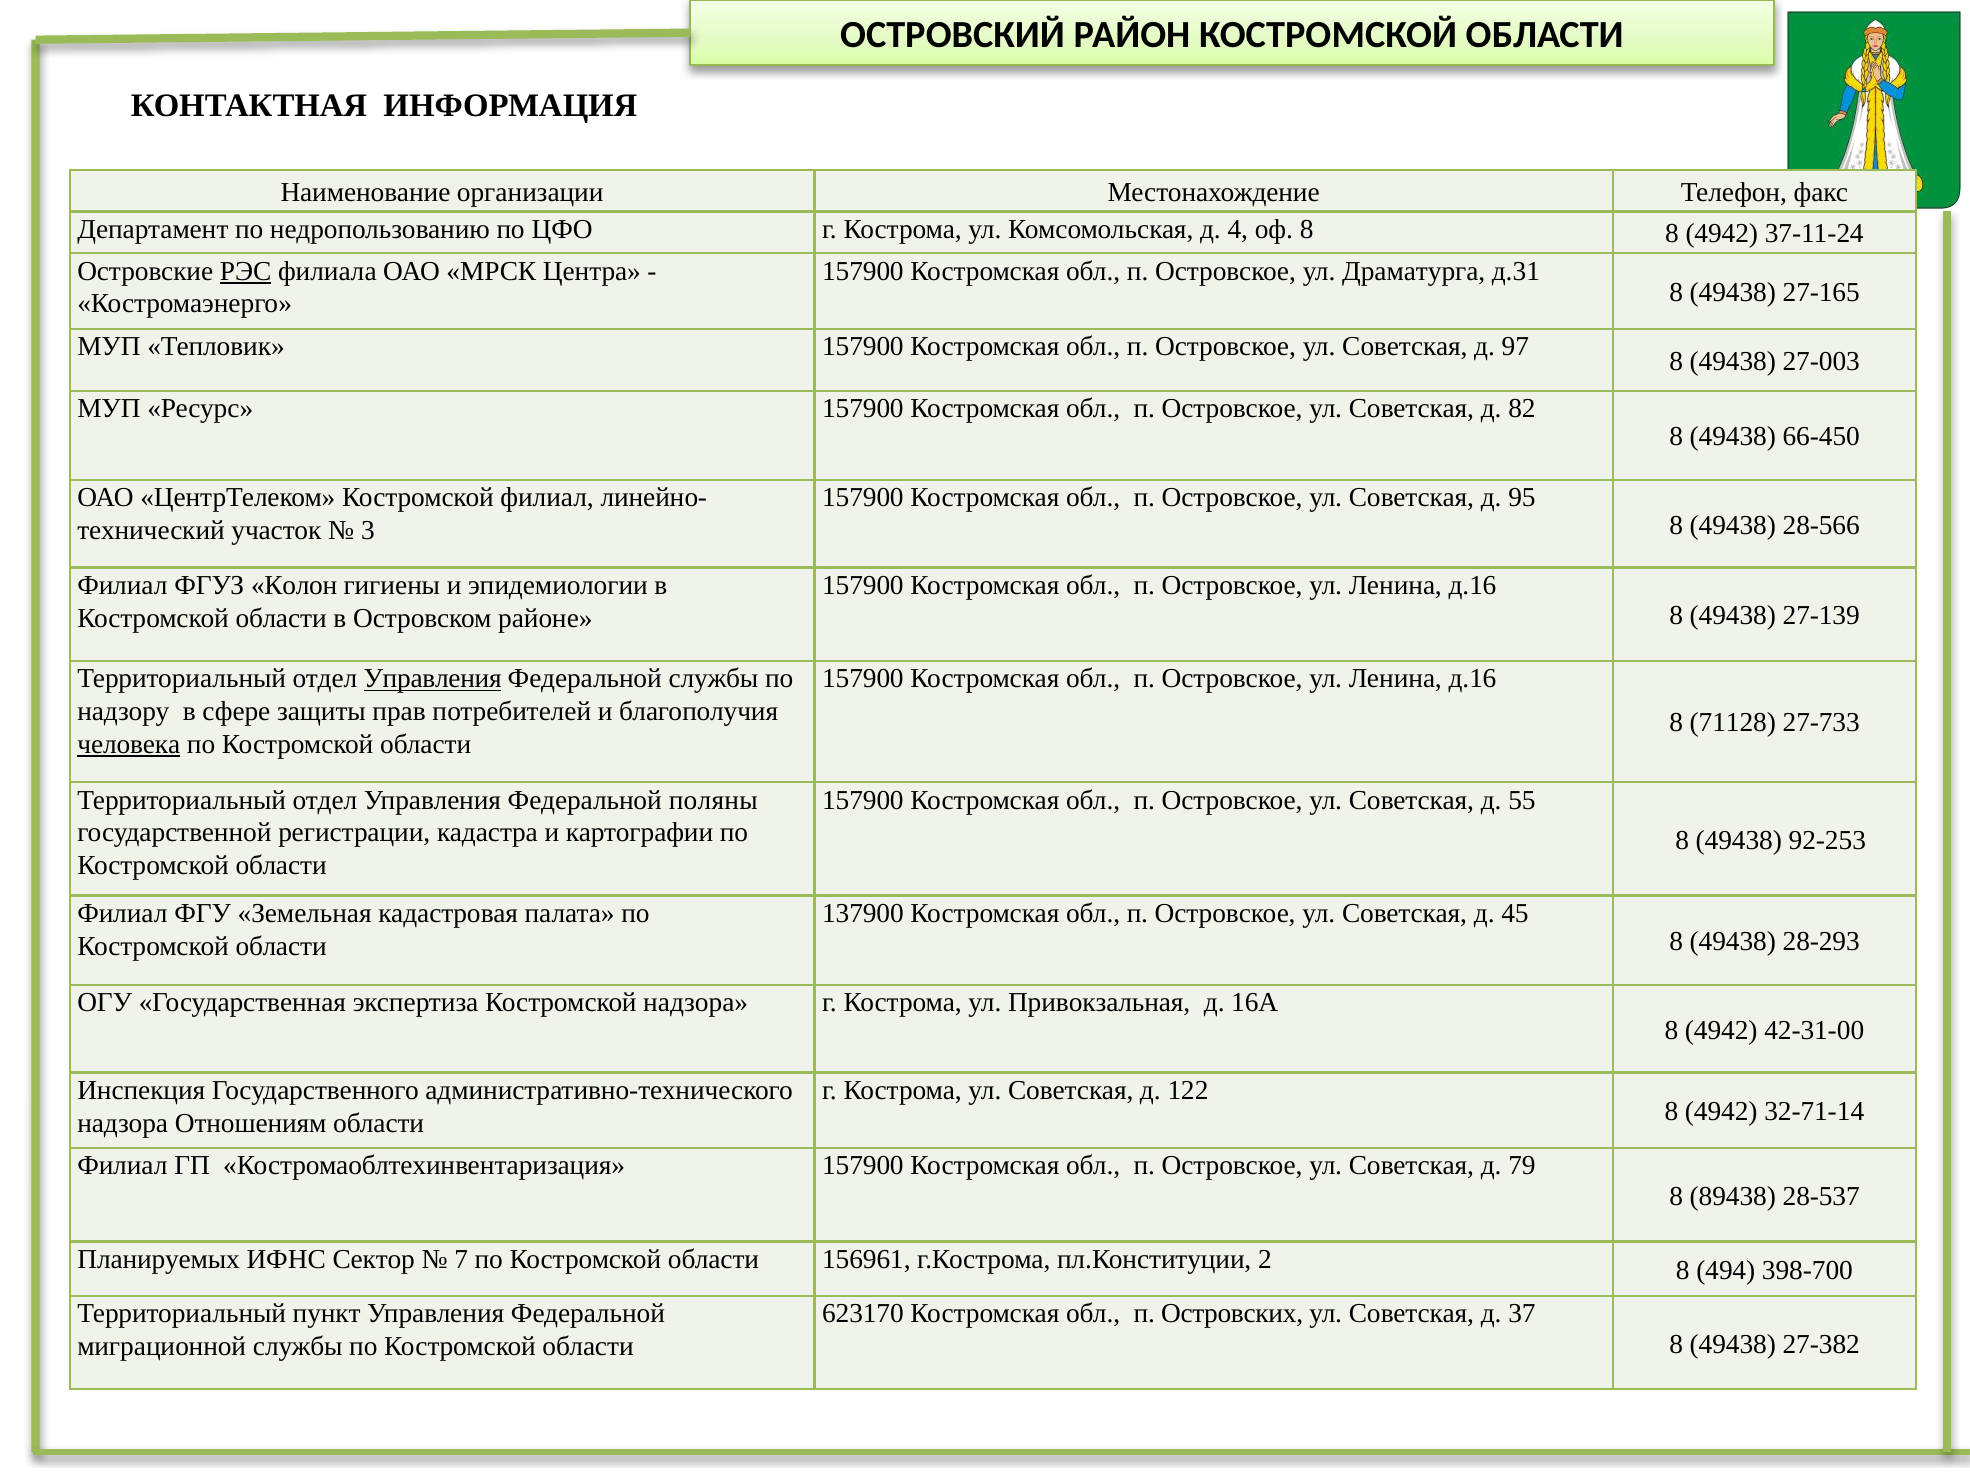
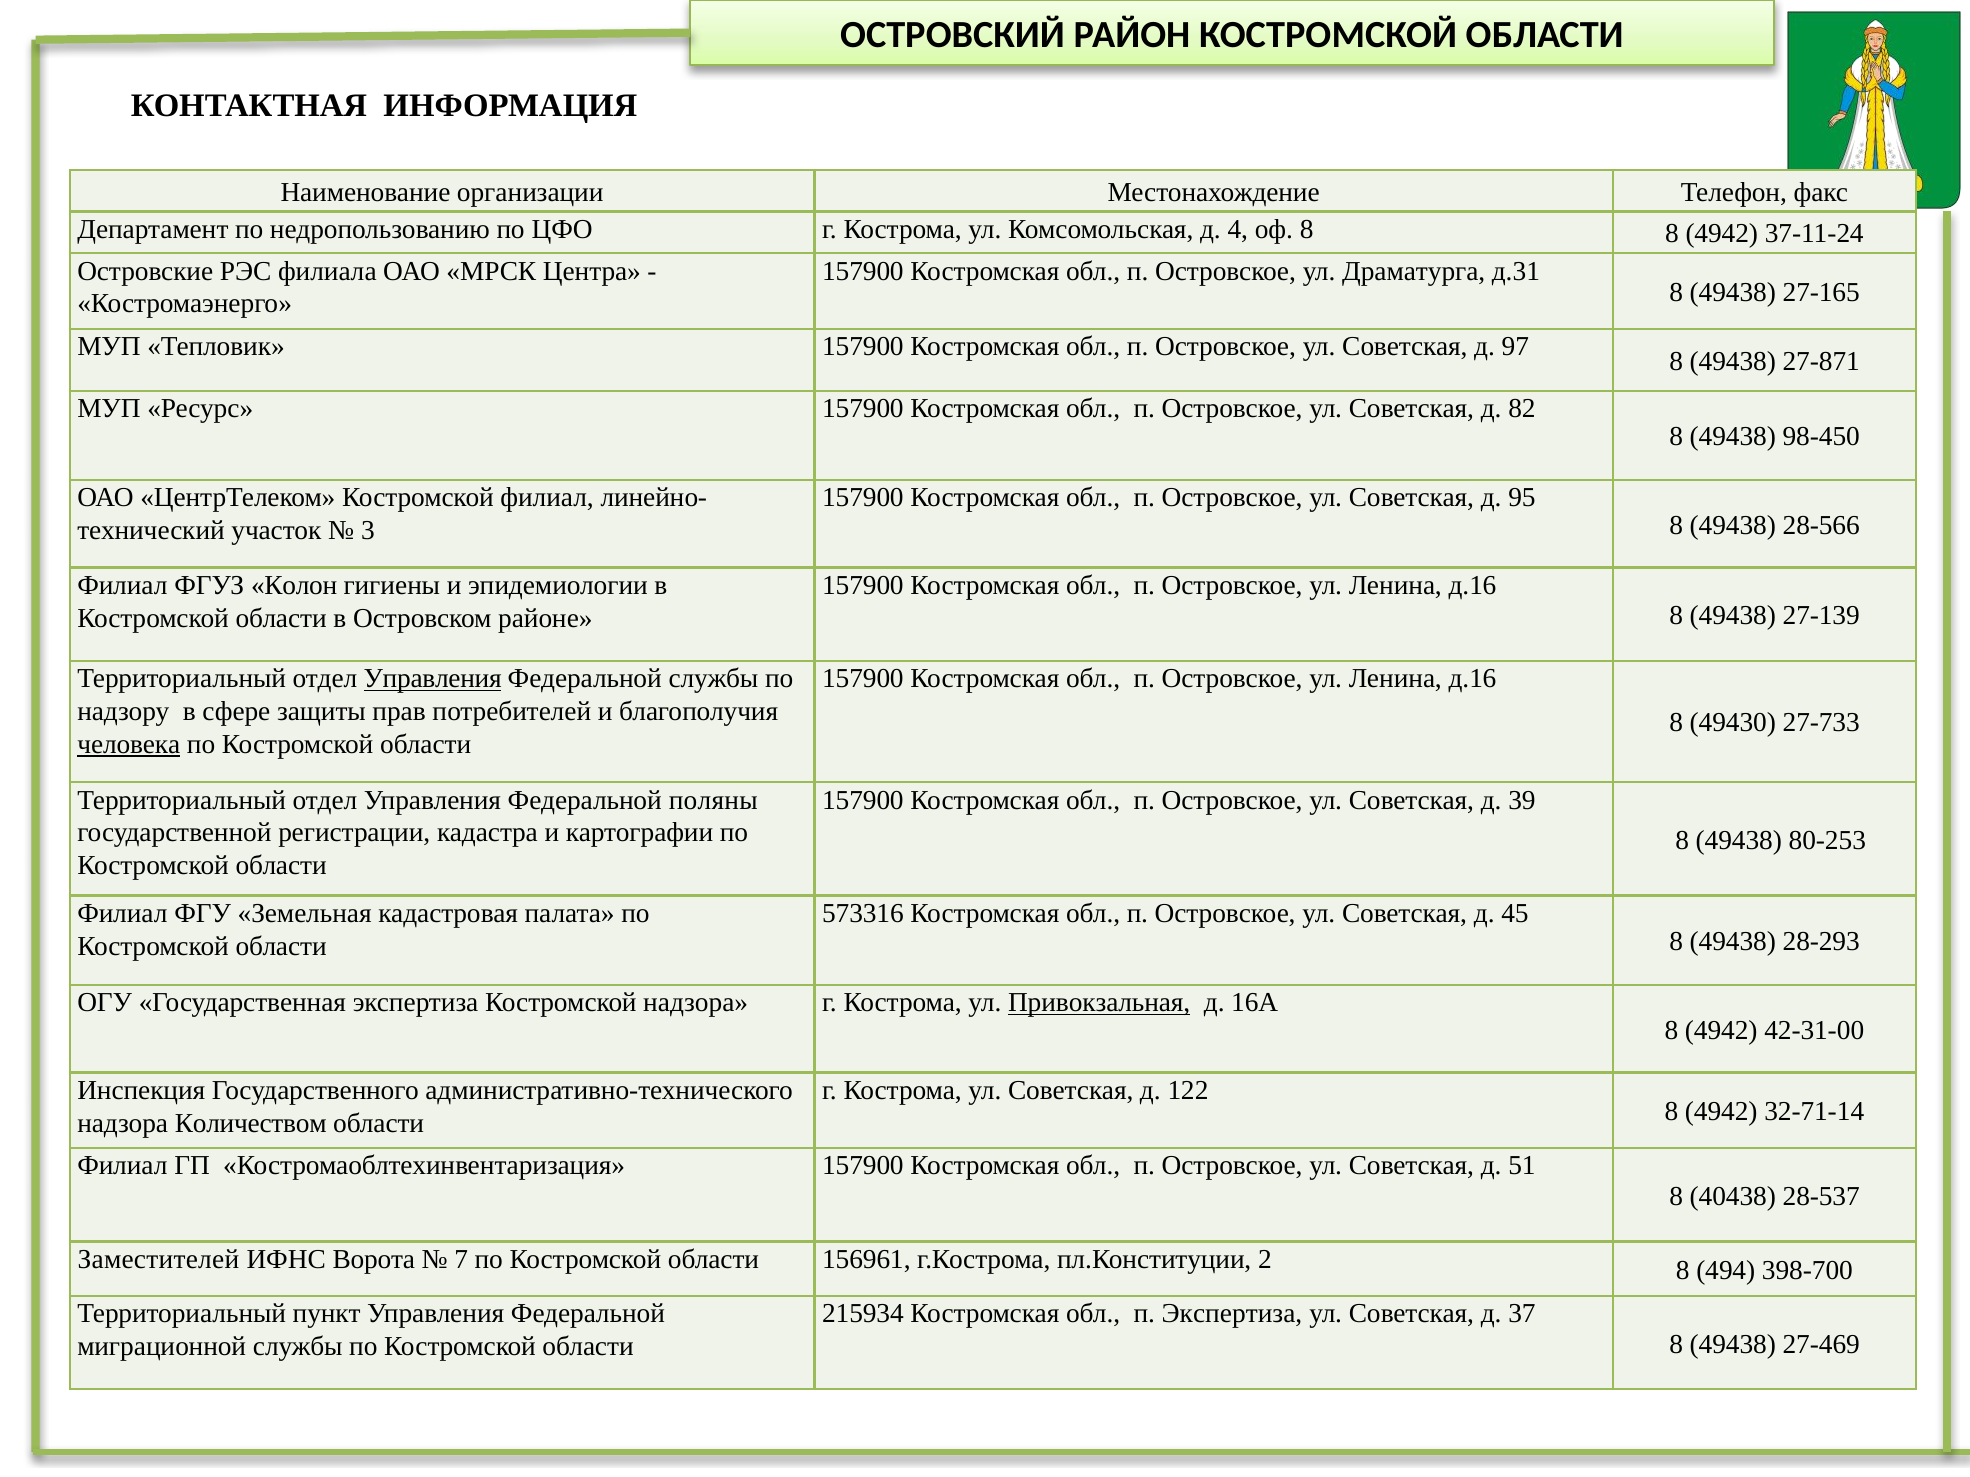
РЭС underline: present -> none (246, 271)
27-003: 27-003 -> 27-871 (1821, 361)
66-450: 66-450 -> 98-450 (1821, 437)
71128: 71128 -> 49430 (1733, 723)
55: 55 -> 39 (1522, 800)
92-253: 92-253 -> 80-253 (1827, 841)
137900: 137900 -> 573316 (863, 914)
Привокзальная underline: none -> present (1099, 1003)
Отношениям: Отношениям -> Количеством (251, 1123)
79: 79 -> 51 (1522, 1166)
89438: 89438 -> 40438 (1733, 1197)
Планируемых: Планируемых -> Заместителей (158, 1260)
Сектор: Сектор -> Ворота (374, 1260)
623170: 623170 -> 215934 (863, 1314)
п Островских: Островских -> Экспертиза (1232, 1314)
27-382: 27-382 -> 27-469 (1821, 1345)
